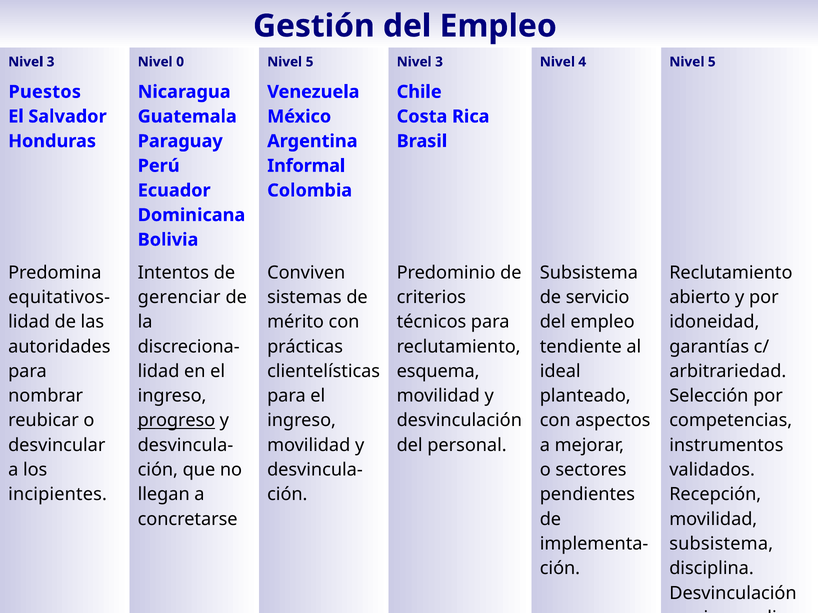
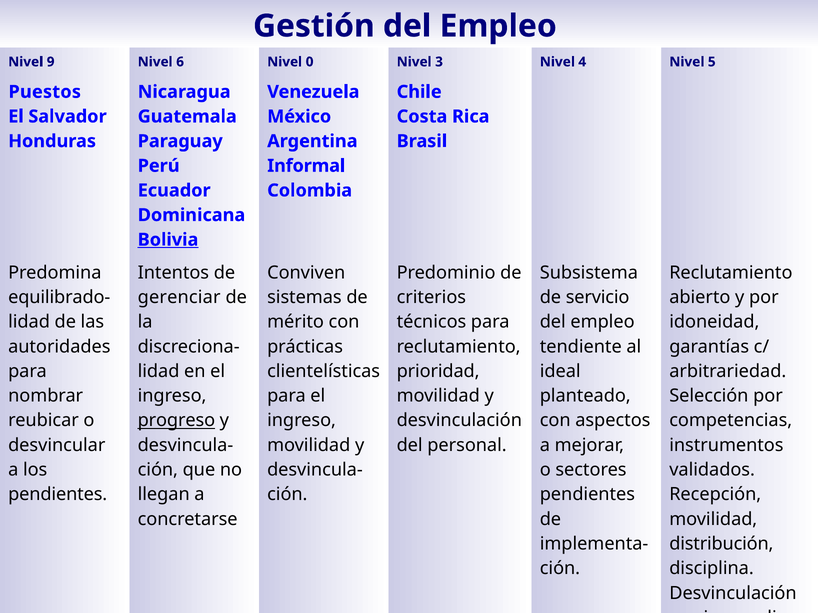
3: 3 -> 9 (51, 62)
0: 0 -> 6 (180, 62)
5: 5 -> 0 (310, 62)
Bolivia underline: none -> present (168, 240)
equitativos-: equitativos- -> equilibrado- (59, 298)
esquema: esquema -> prioridad (438, 372)
incipientes: incipientes -> pendientes (58, 495)
subsistema: subsistema -> distribución (721, 544)
